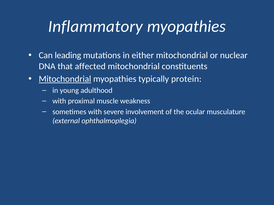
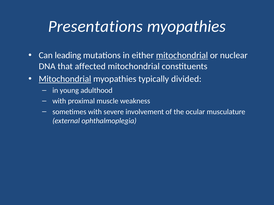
Inflammatory: Inflammatory -> Presentations (95, 27)
mitochondrial underline: none -> present (182, 55)
protein: protein -> divided (186, 79)
